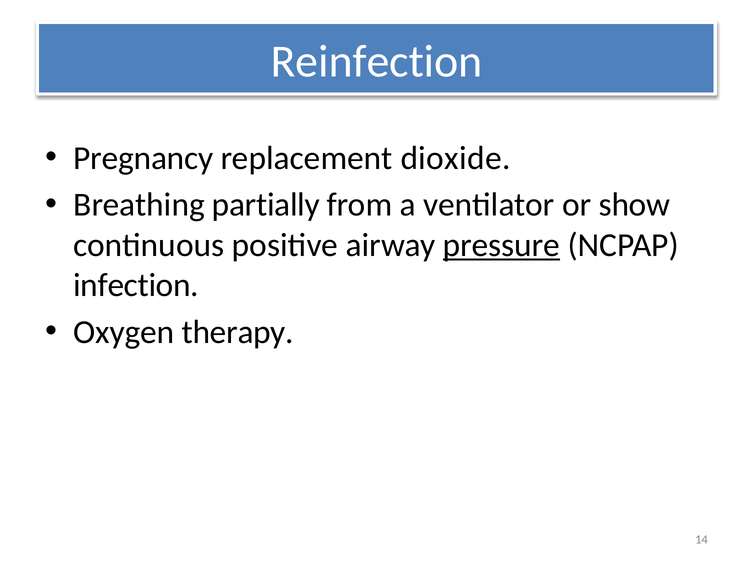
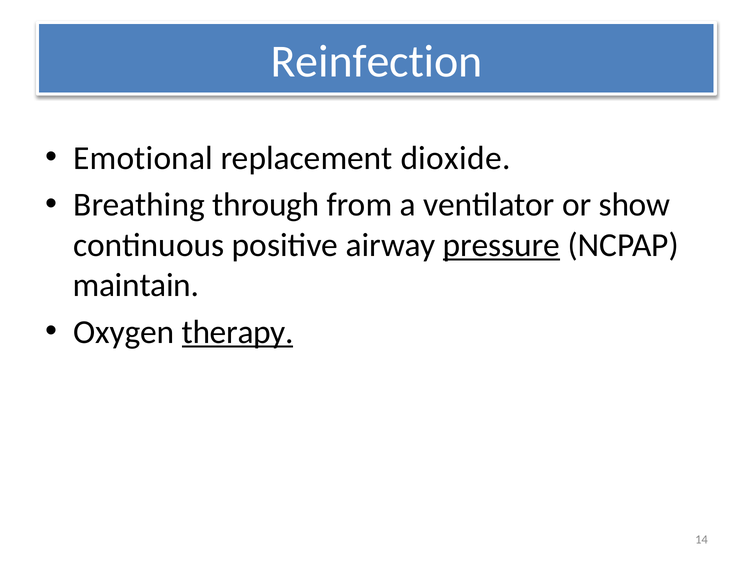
Pregnancy: Pregnancy -> Emotional (143, 158)
partially: partially -> through (266, 205)
infection: infection -> maintain (136, 285)
therapy underline: none -> present (238, 332)
